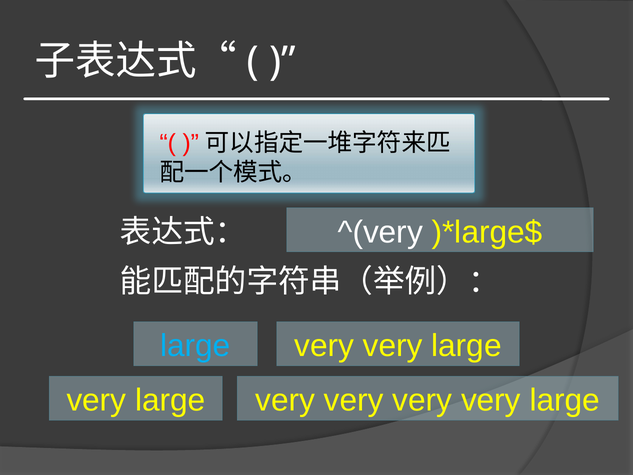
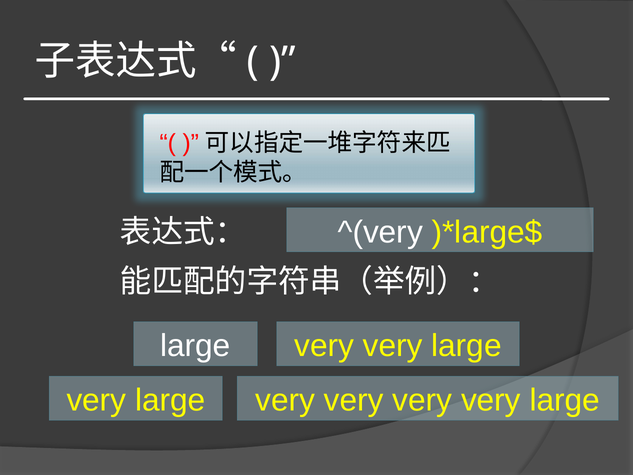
large colour: light blue -> white (195, 346)
